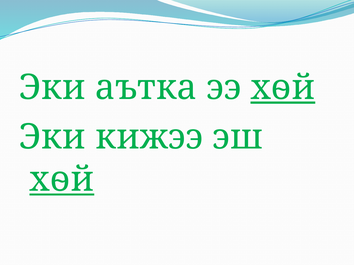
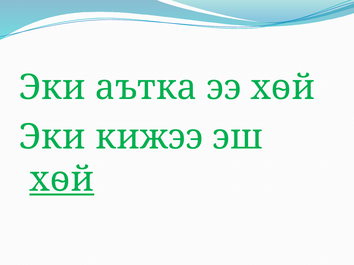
хѳй underline: present -> none (283, 88)
